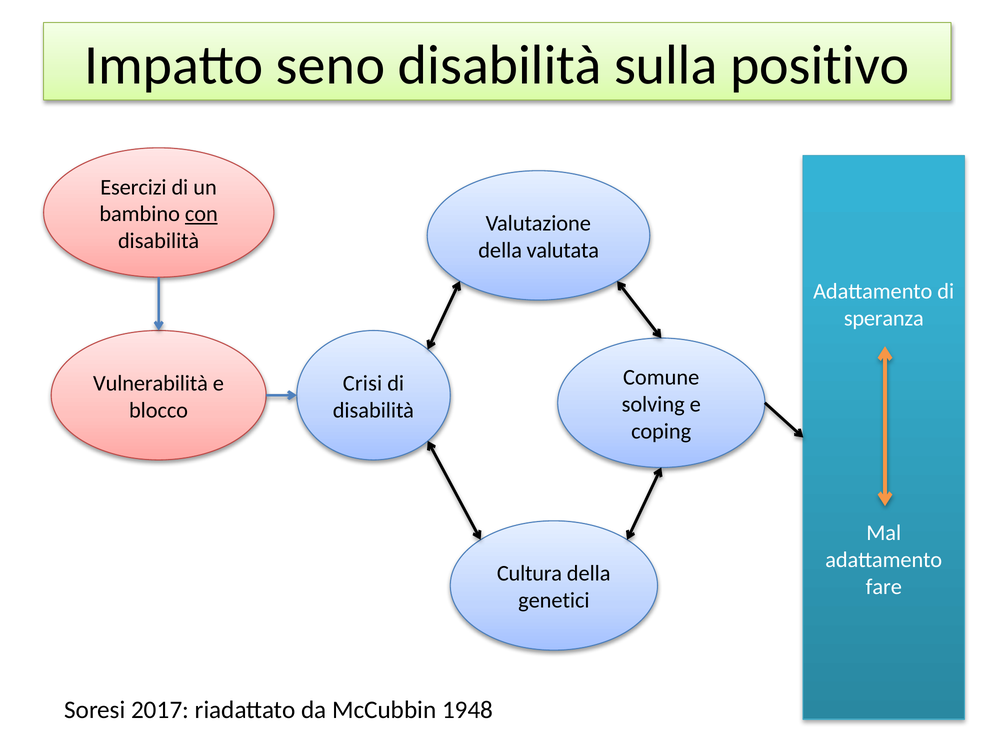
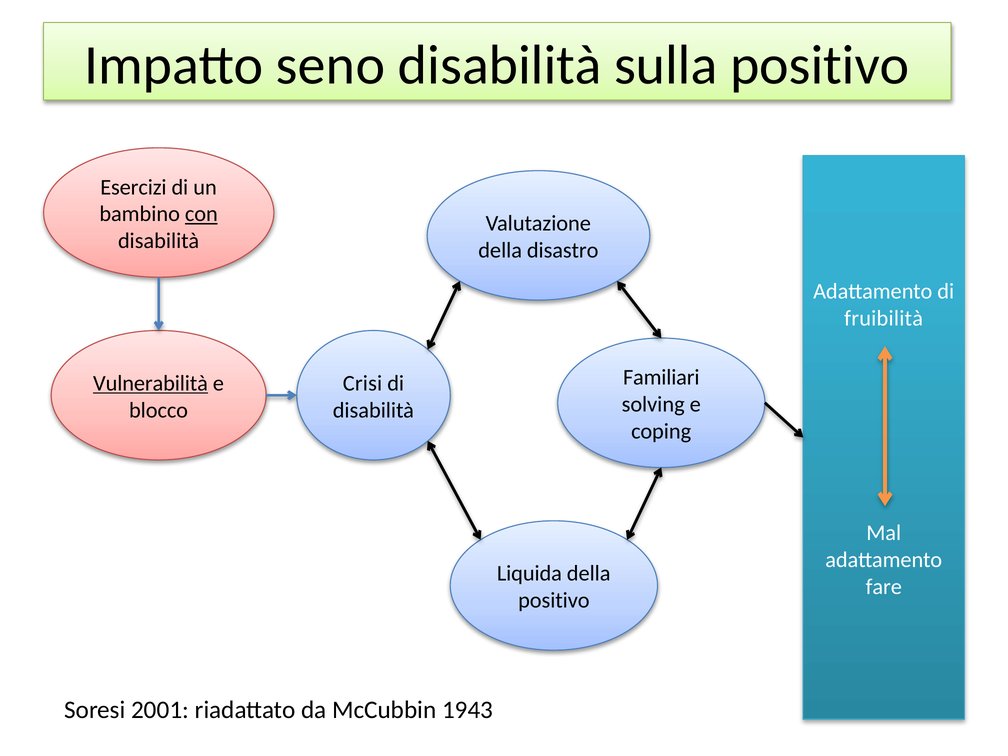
valutata: valutata -> disastro (563, 250)
speranza: speranza -> fruibilità (884, 318)
Comune: Comune -> Familiari (661, 377)
Vulnerabilità underline: none -> present (151, 383)
Cultura: Cultura -> Liquida (529, 574)
genetici: genetici -> positivo (554, 600)
2017: 2017 -> 2001 (160, 710)
1948: 1948 -> 1943 (468, 710)
